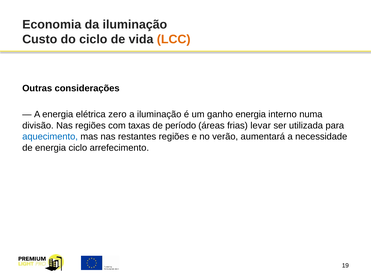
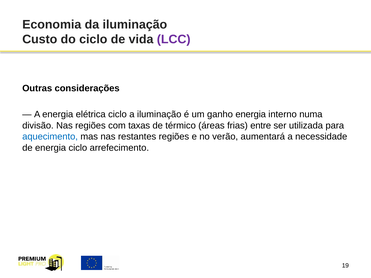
LCC colour: orange -> purple (174, 39)
elétrica zero: zero -> ciclo (117, 114)
período: período -> térmico (181, 126)
levar: levar -> entre (261, 126)
